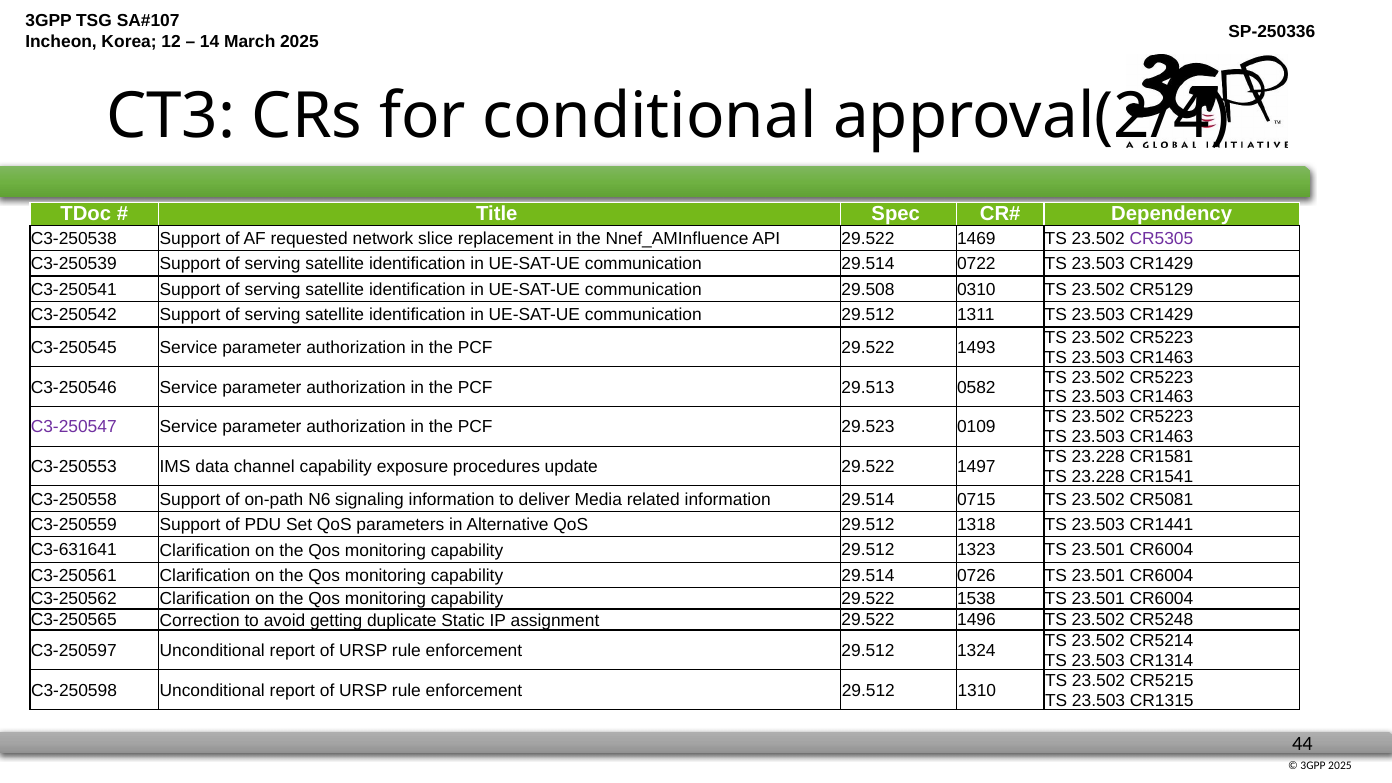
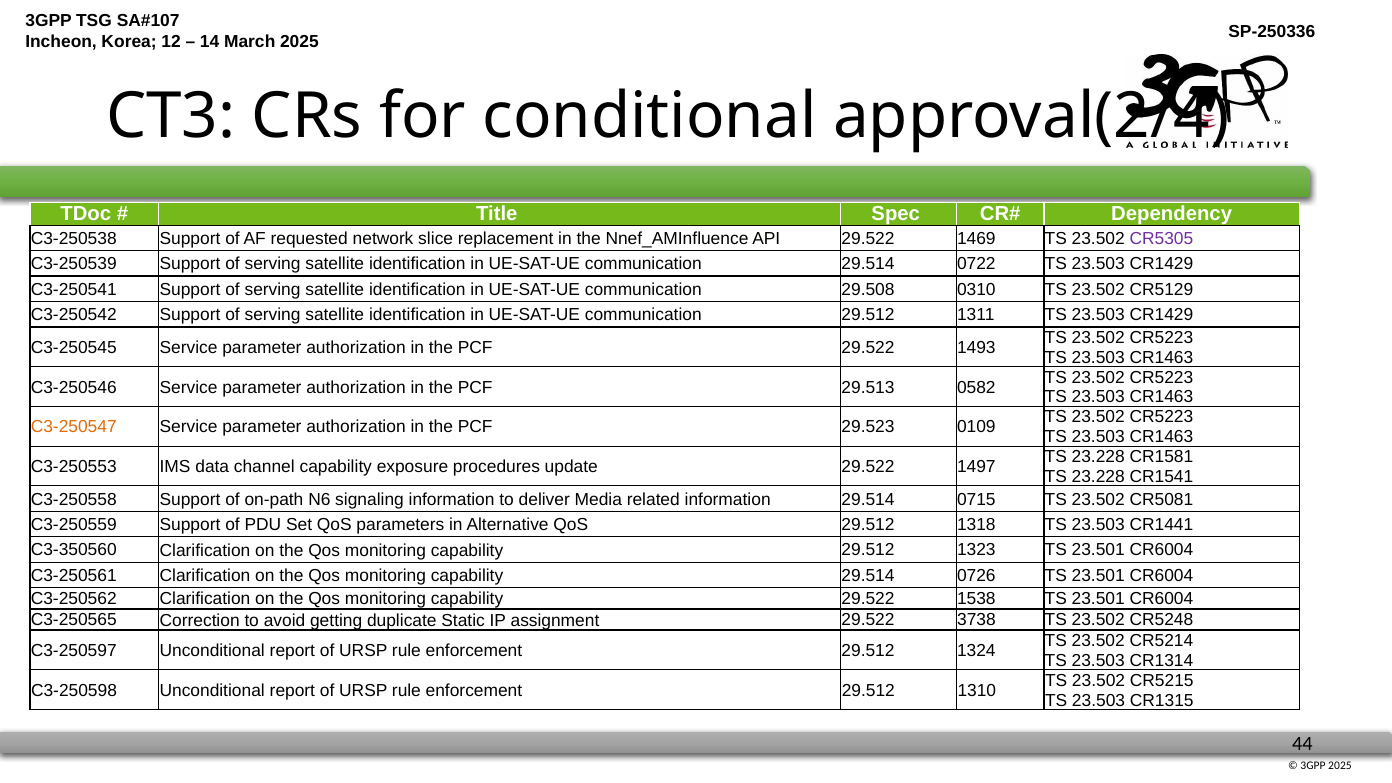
C3-250547 colour: purple -> orange (74, 427)
C3-631641: C3-631641 -> C3-350560 (74, 550)
1496: 1496 -> 3738 (976, 620)
